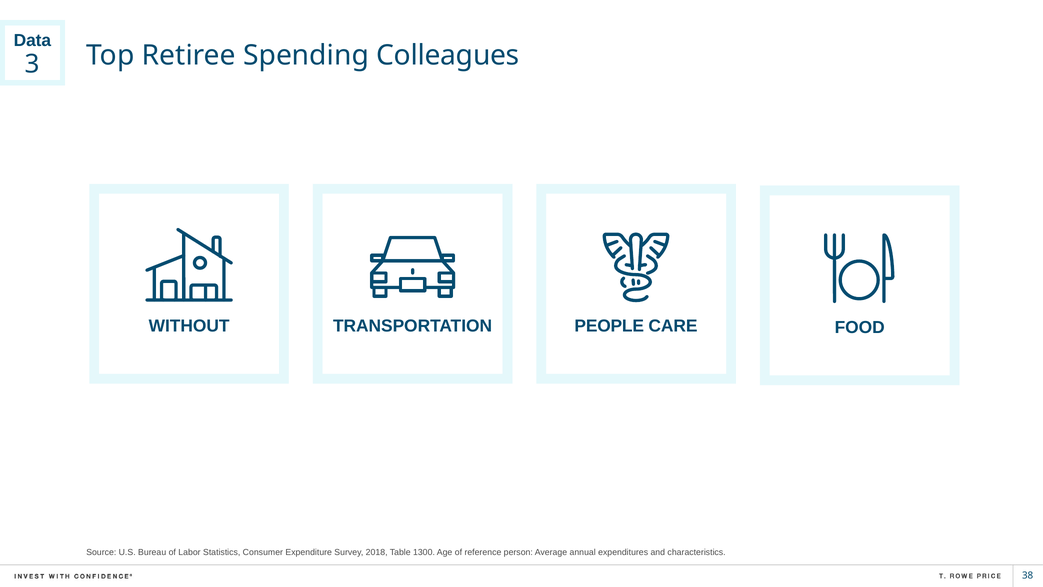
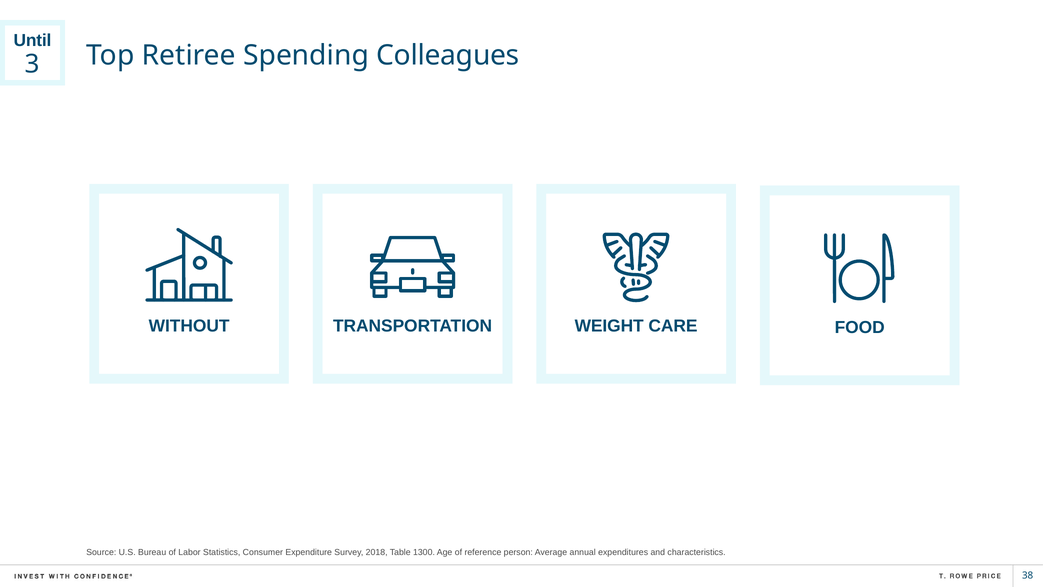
Data: Data -> Until (32, 41)
PEOPLE: PEOPLE -> WEIGHT (609, 326)
